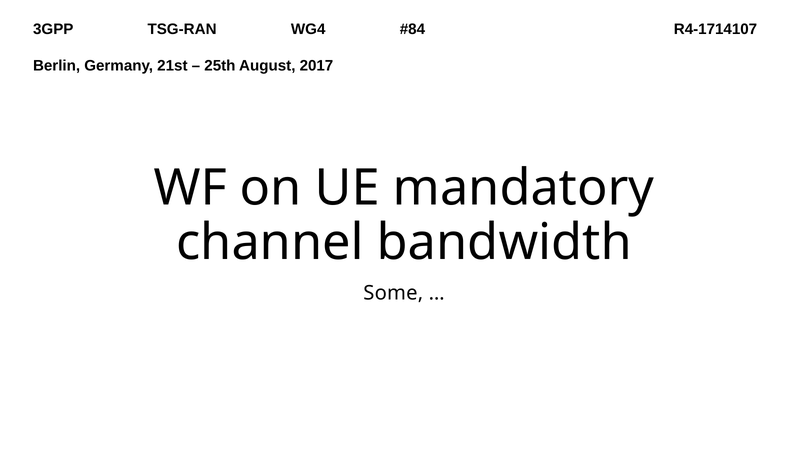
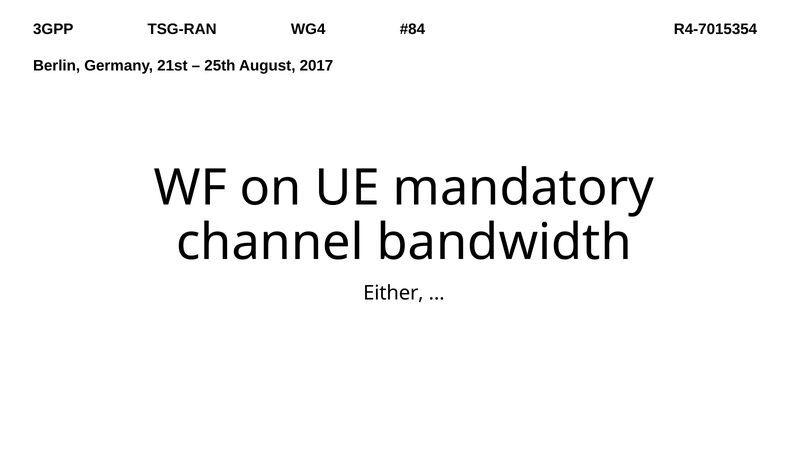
R4-1714107: R4-1714107 -> R4-7015354 (716, 29)
Some: Some -> Either (393, 293)
